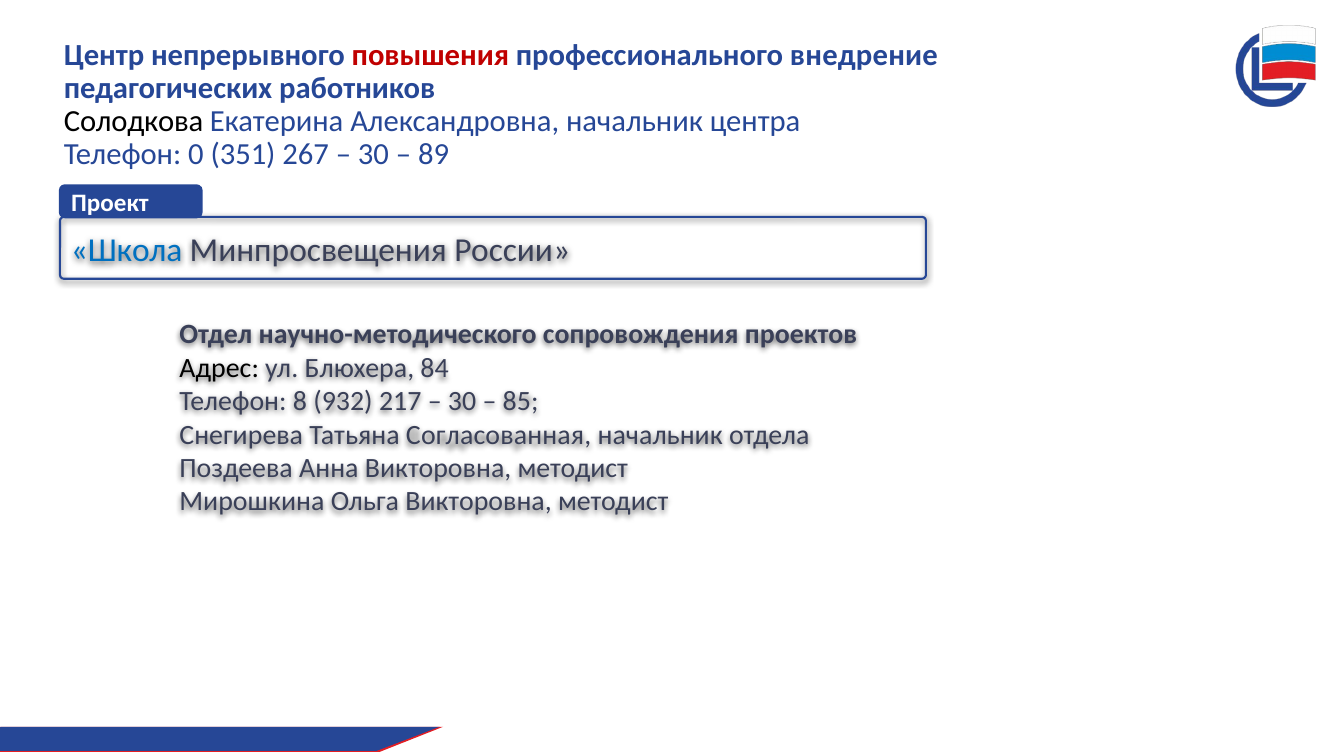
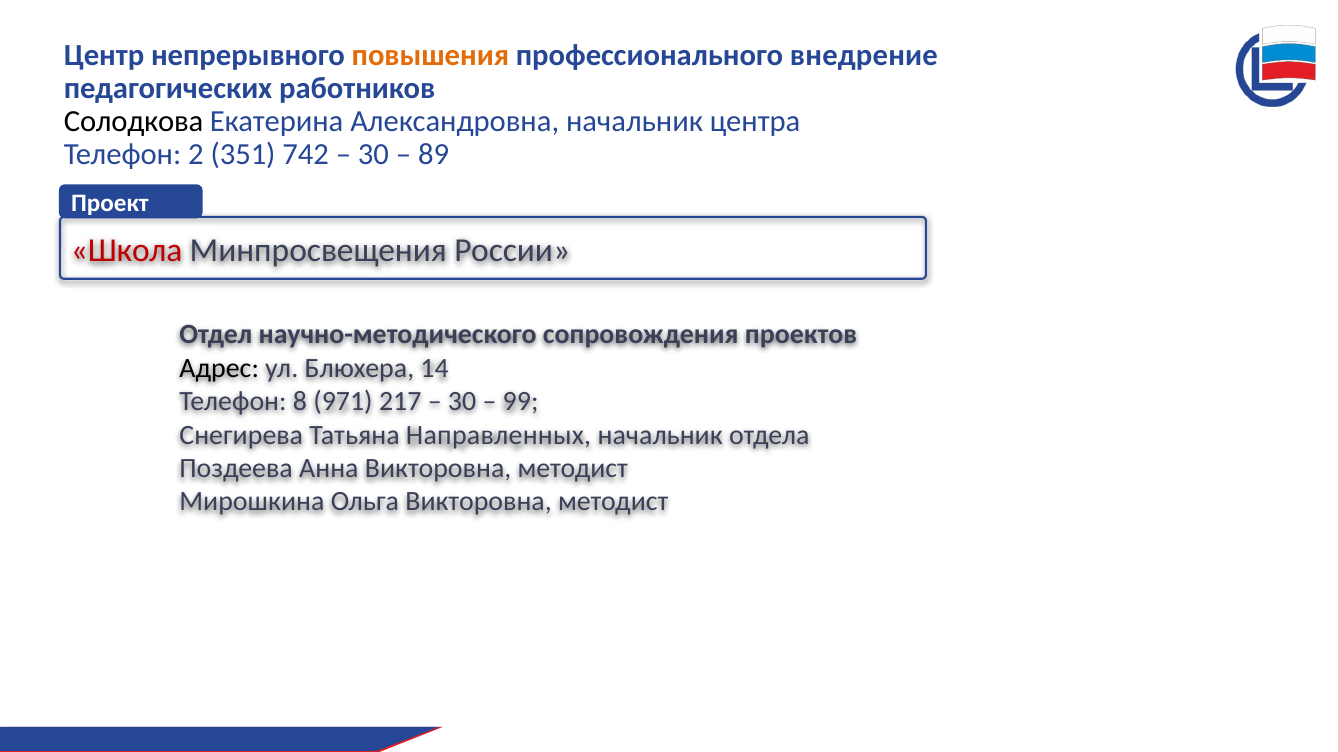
повышения colour: red -> orange (430, 55)
0: 0 -> 2 (196, 154)
267: 267 -> 742 (306, 154)
Школа colour: blue -> red (127, 250)
84: 84 -> 14 (435, 368)
932: 932 -> 971 (343, 402)
85: 85 -> 99 (521, 402)
Согласованная: Согласованная -> Направленных (499, 435)
